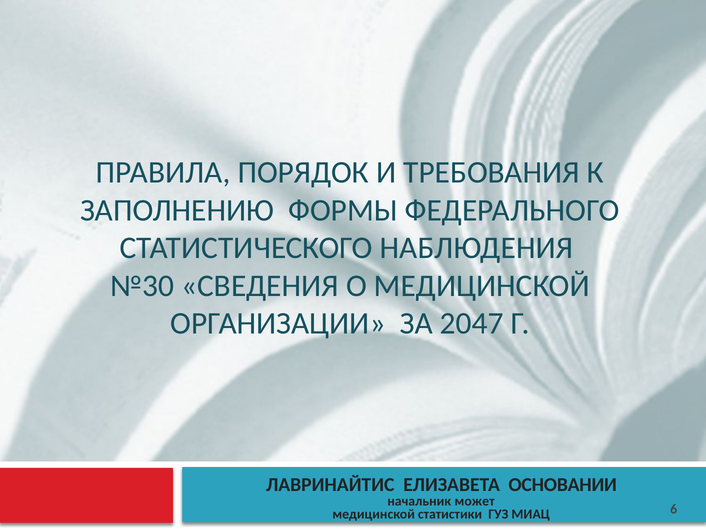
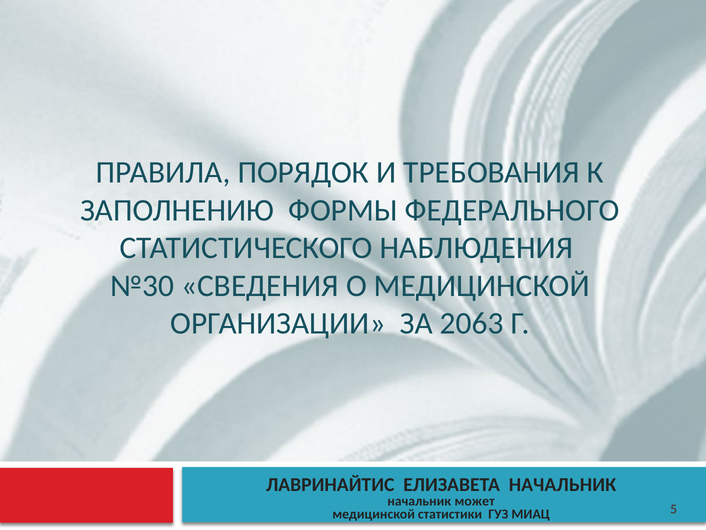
2047: 2047 -> 2063 (472, 323)
ЕЛИЗАВЕТА ОСНОВАНИИ: ОСНОВАНИИ -> НАЧАЛЬНИК (563, 484)
6: 6 -> 5 (674, 509)
